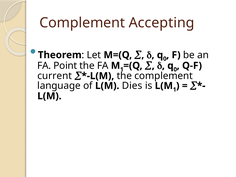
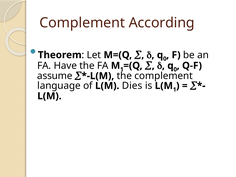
Accepting: Accepting -> According (162, 23)
Point: Point -> Have (65, 66)
current: current -> assume (55, 76)
